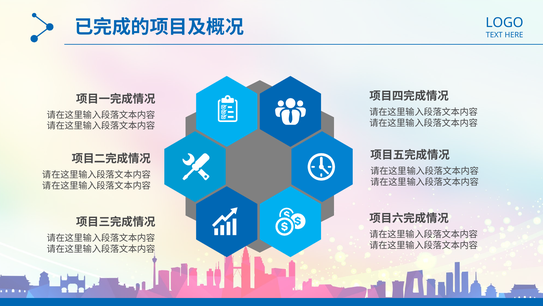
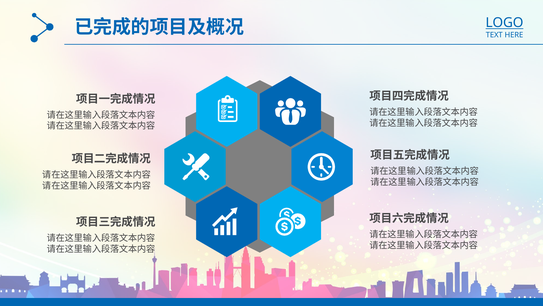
LOGO underline: none -> present (504, 23)
